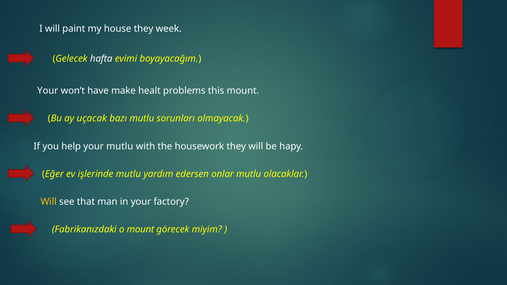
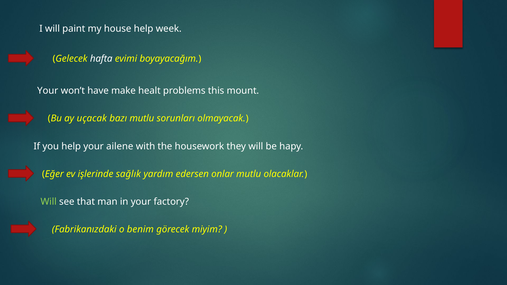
house they: they -> help (144, 29)
your mutlu: mutlu -> ailene (120, 146)
işlerinde mutlu: mutlu -> sağlık (128, 174)
Will colour: yellow -> light green (49, 202)
o mount: mount -> benim (140, 230)
